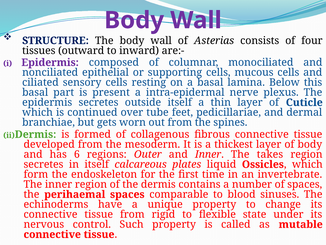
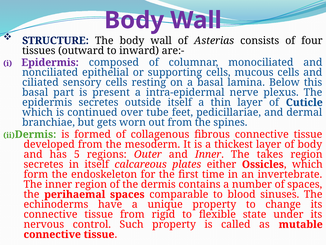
6: 6 -> 5 (77, 154)
liquid: liquid -> either (222, 164)
